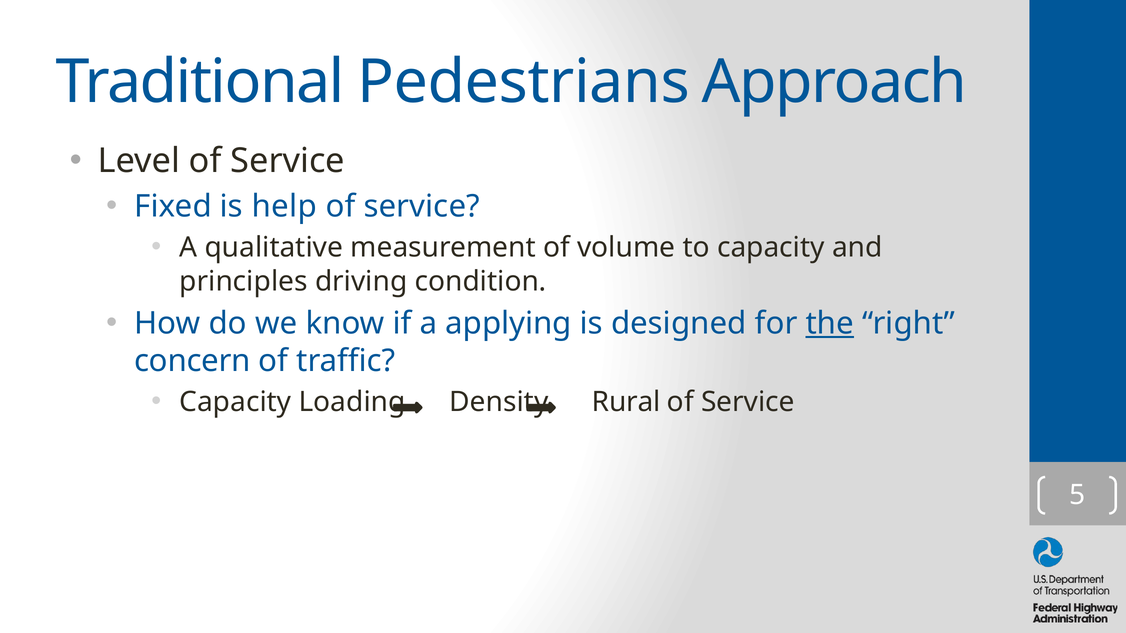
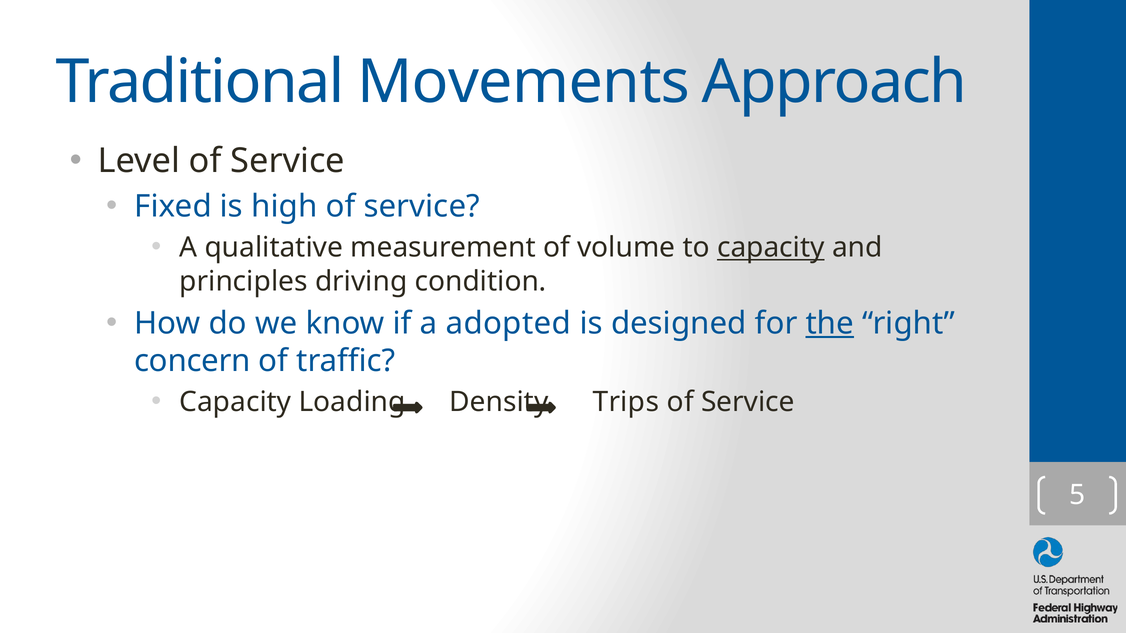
Pedestrians: Pedestrians -> Movements (524, 82)
help: help -> high (284, 207)
capacity underline: none -> present (771, 248)
applying: applying -> adopted (508, 324)
Rural: Rural -> Trips (626, 402)
